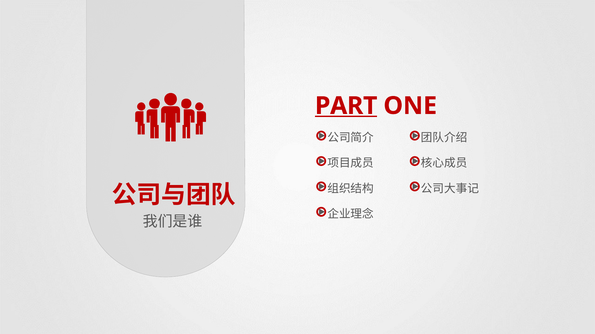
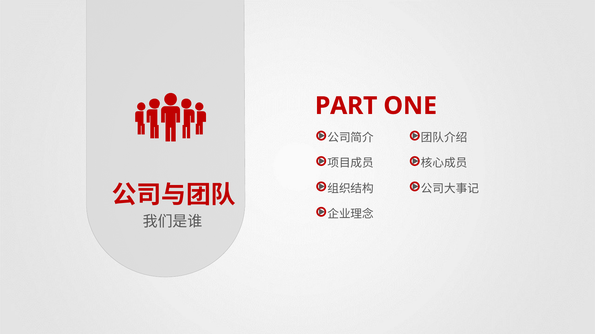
PART underline: present -> none (346, 106)
